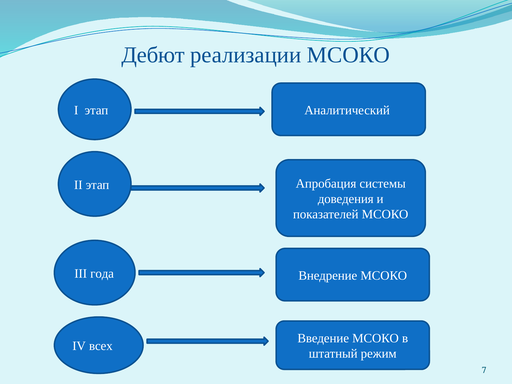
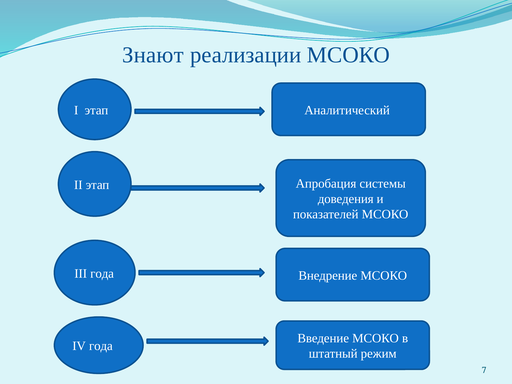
Дебют: Дебют -> Знают (153, 55)
IV всех: всех -> года (101, 346)
